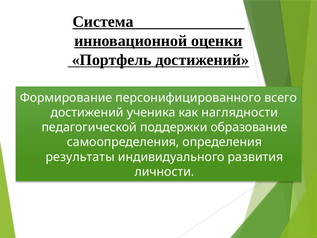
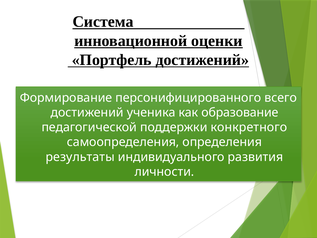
наглядности: наглядности -> образование (240, 112)
образование: образование -> конкретного (249, 127)
